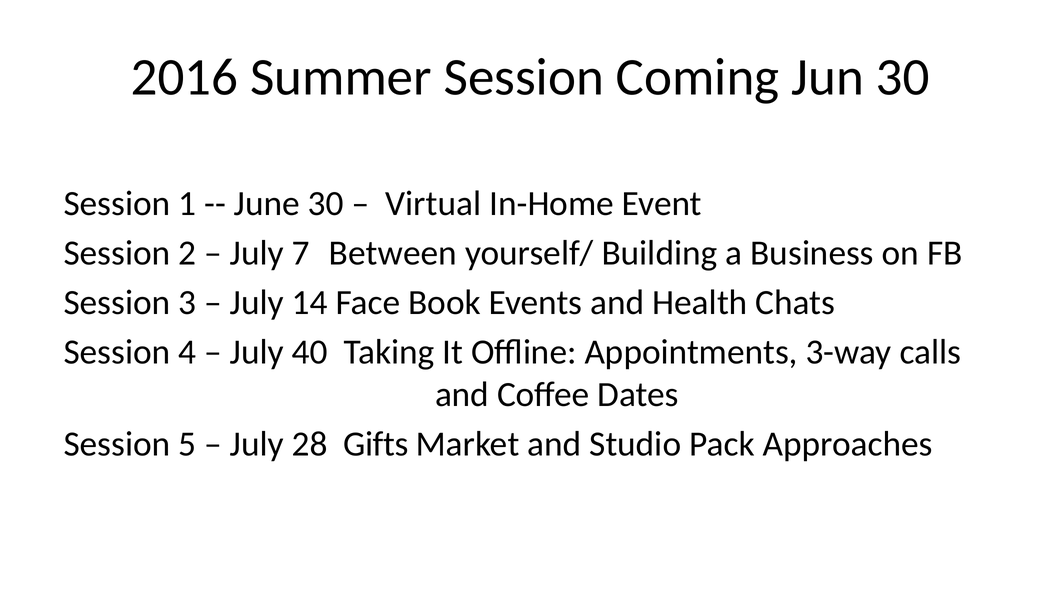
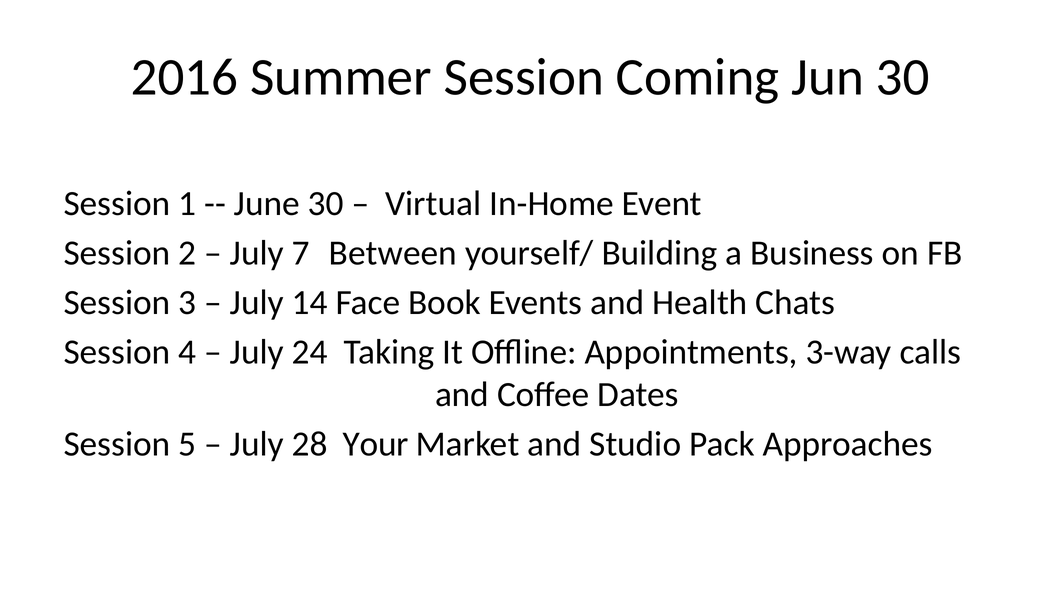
40: 40 -> 24 (310, 352)
Gifts: Gifts -> Your (376, 444)
